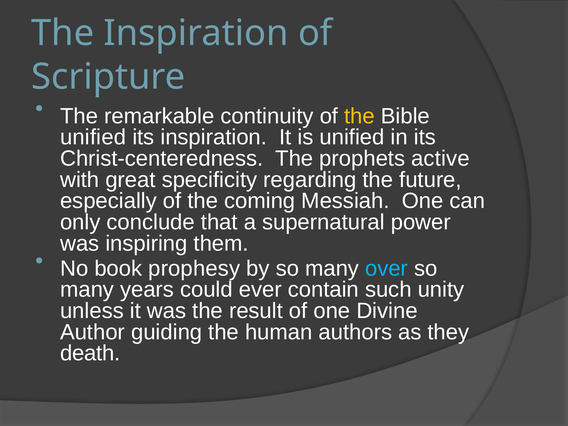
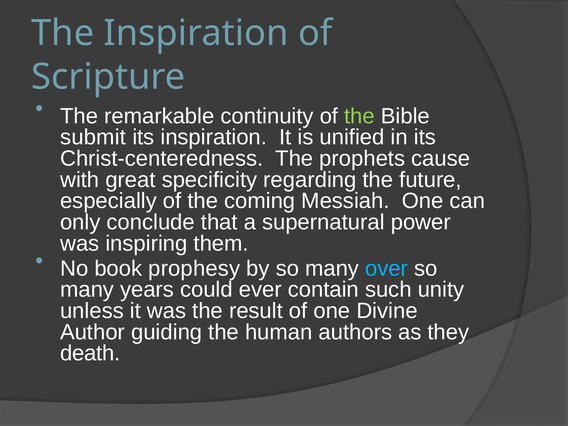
the colour: yellow -> light green (359, 116)
unified: unified -> submit (93, 137)
active: active -> cause (441, 159)
